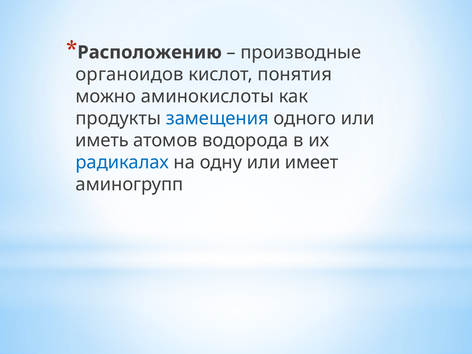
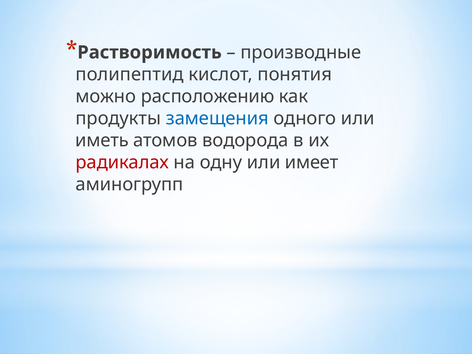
Расположению: Расположению -> Растворимость (150, 52)
органоидов: органоидов -> полипептид (130, 74)
аминокислоты: аминокислоты -> расположению (208, 96)
радикалах colour: blue -> red (122, 162)
